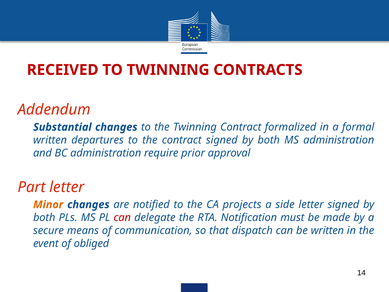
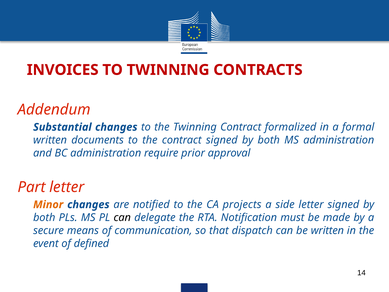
RECEIVED: RECEIVED -> INVOICES (63, 70)
departures: departures -> documents (98, 140)
can colour: red -> black (122, 217)
obliged: obliged -> defined (91, 243)
